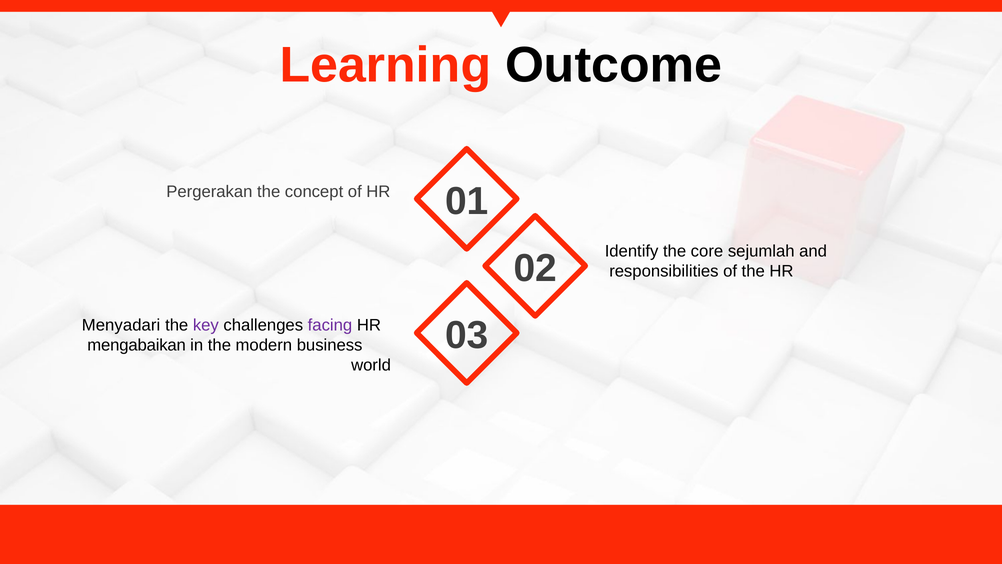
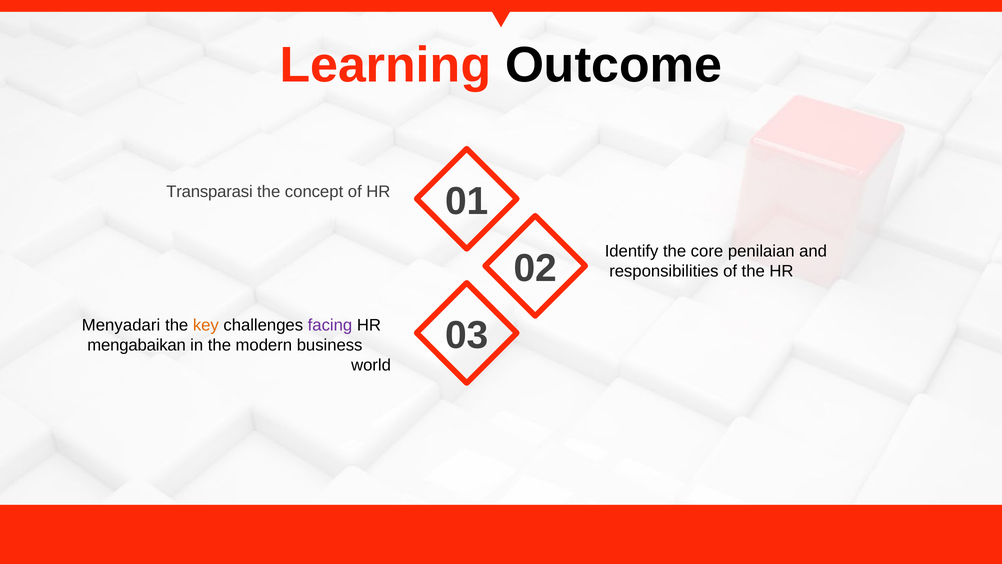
Pergerakan: Pergerakan -> Transparasi (210, 192)
sejumlah: sejumlah -> penilaian (761, 251)
key colour: purple -> orange (206, 325)
